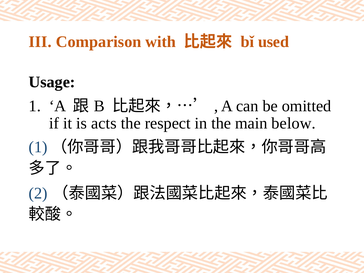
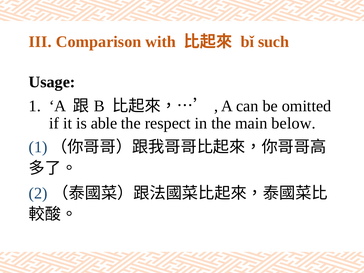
used: used -> such (274, 42)
acts: acts -> able (104, 123)
